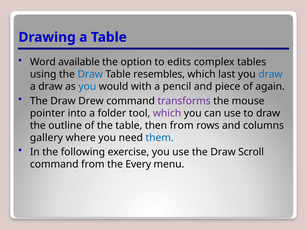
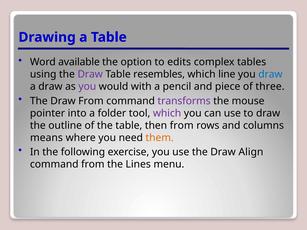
Draw colour: blue -> purple (90, 74)
last: last -> line (227, 74)
you colour: blue -> purple (87, 87)
again: again -> three (270, 87)
Draw Drew: Drew -> From (91, 101)
gallery: gallery -> means (46, 138)
them colour: blue -> orange (160, 138)
Scroll: Scroll -> Align (251, 152)
Every: Every -> Lines (138, 164)
